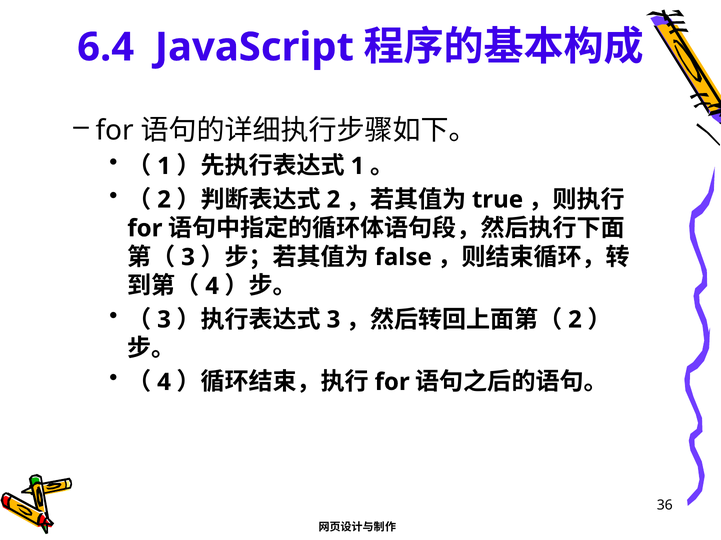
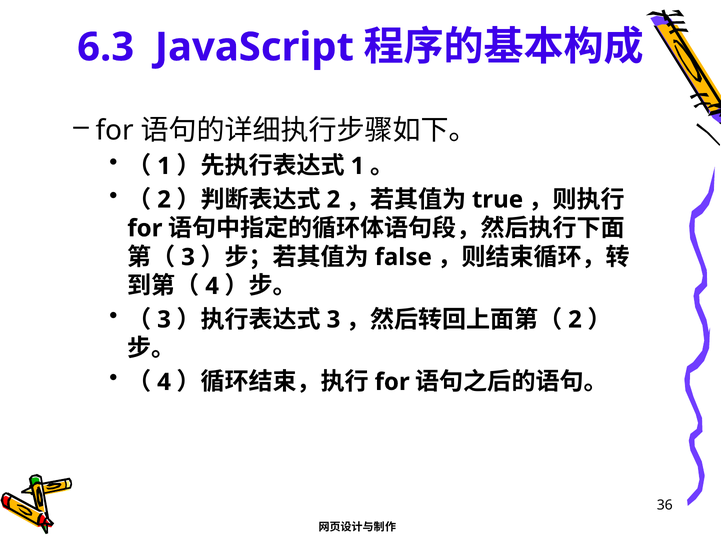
6.4: 6.4 -> 6.3 (106, 47)
